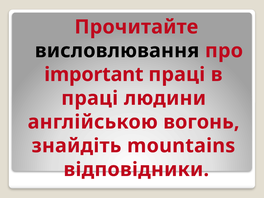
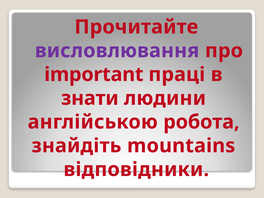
висловлювання colour: black -> purple (117, 51)
праці: праці -> знати (90, 98)
вогонь: вогонь -> робота (201, 122)
